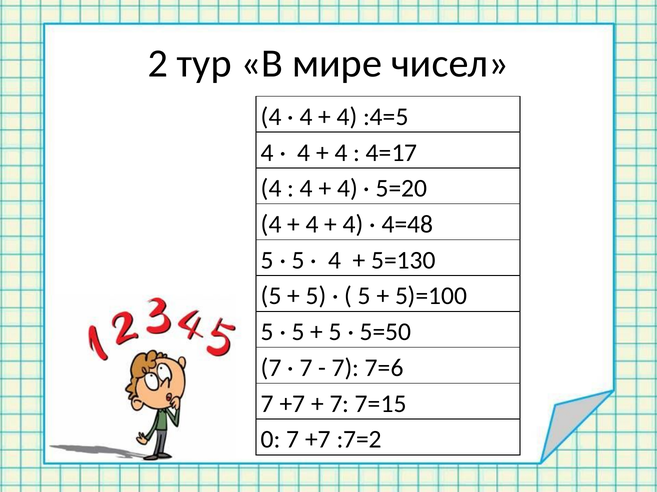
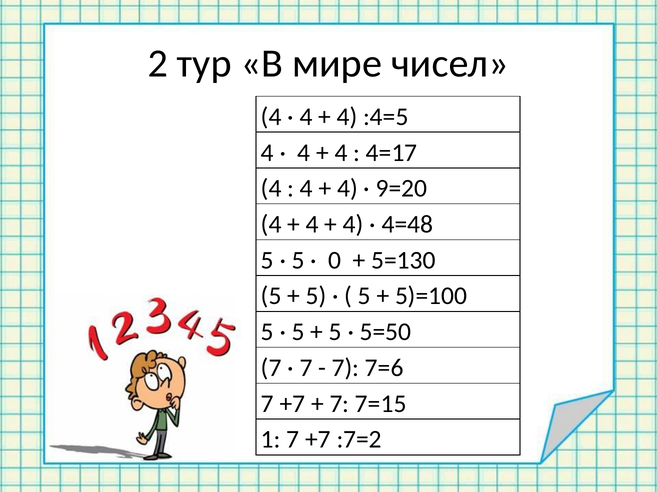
5=20: 5=20 -> 9=20 (401, 189)
4: 4 -> 0 (335, 261)
0: 0 -> 1 (271, 440)
